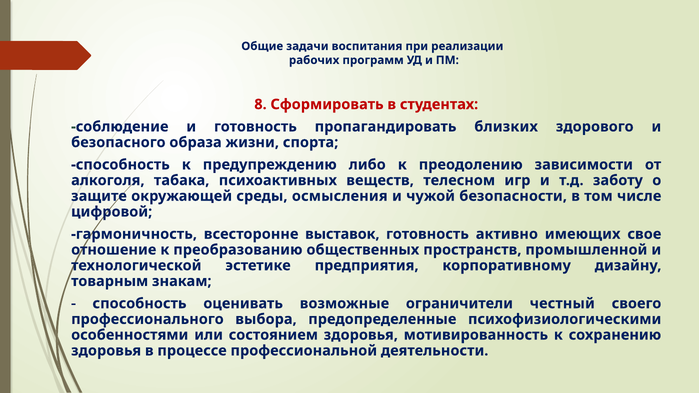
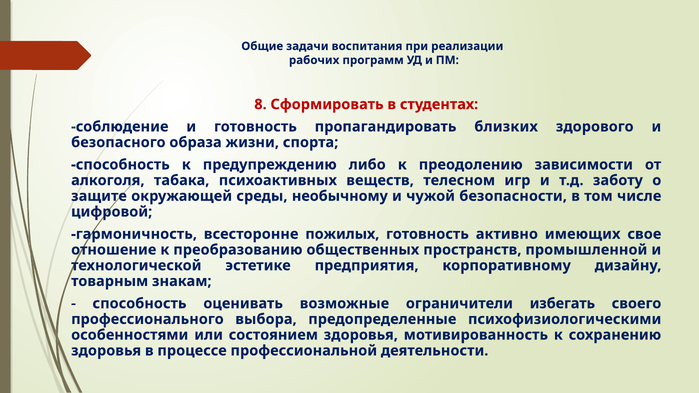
осмысления: осмысления -> необычному (340, 196)
выставок: выставок -> пожилых (342, 234)
честный: честный -> избегать (562, 304)
